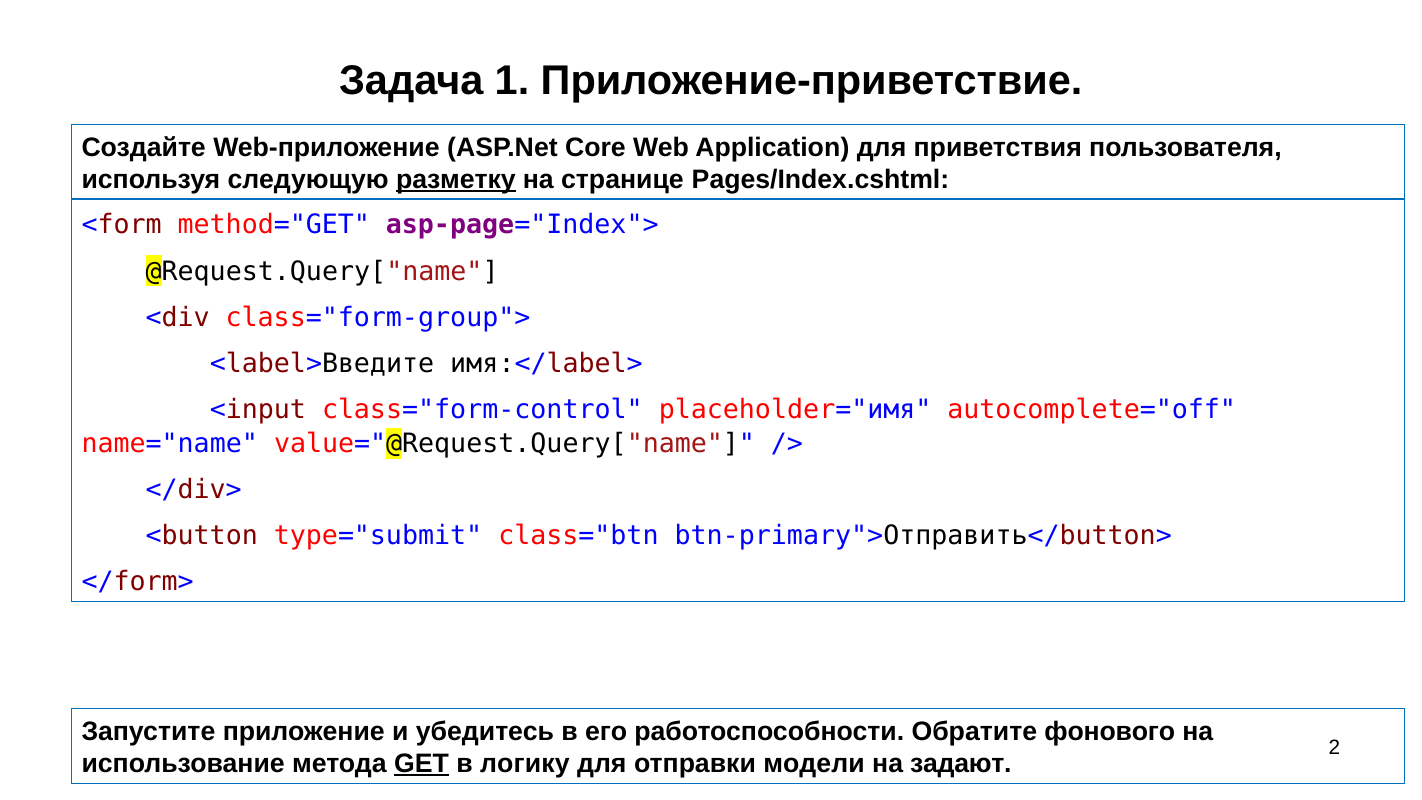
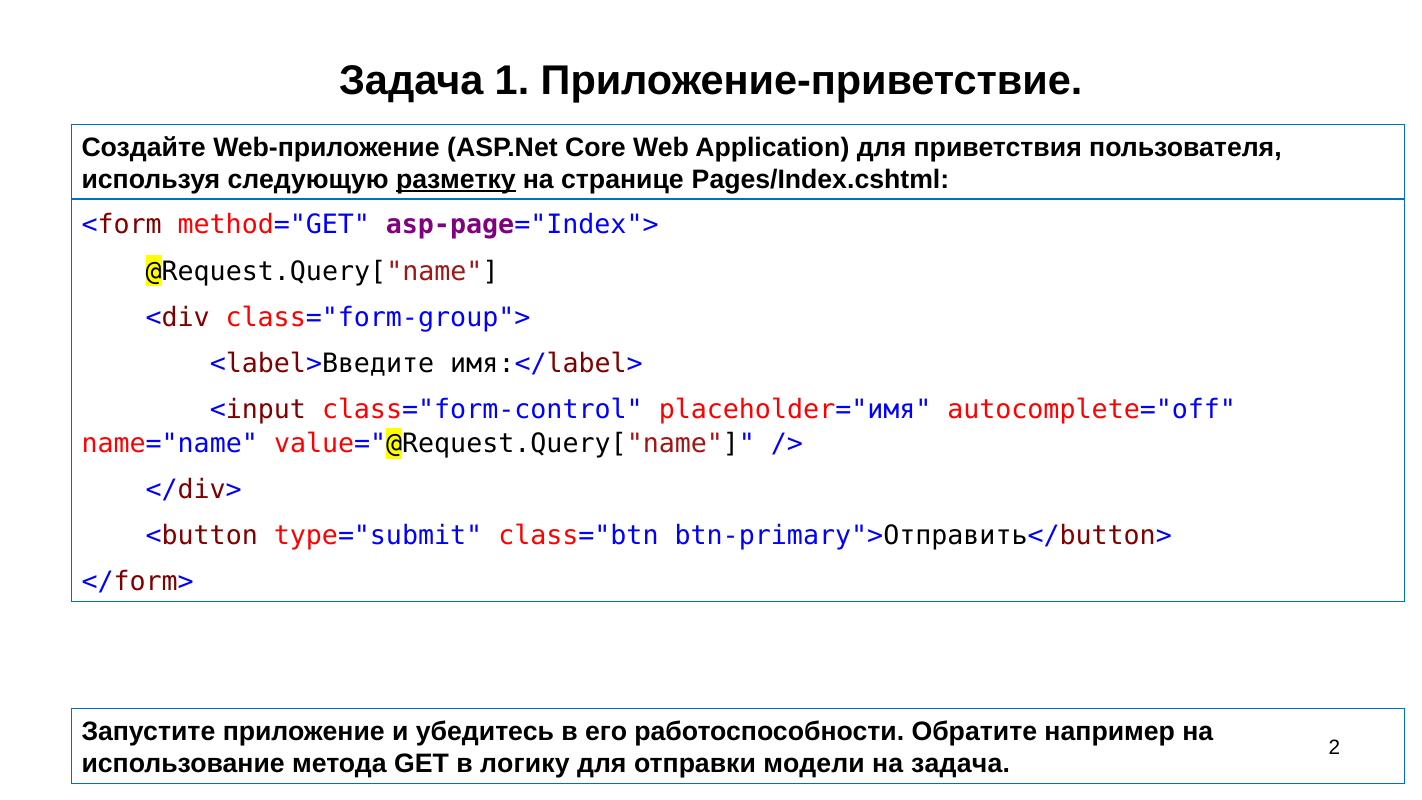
фонового: фонового -> например (1110, 732)
GET underline: present -> none (422, 764)
на задают: задают -> задача (961, 764)
